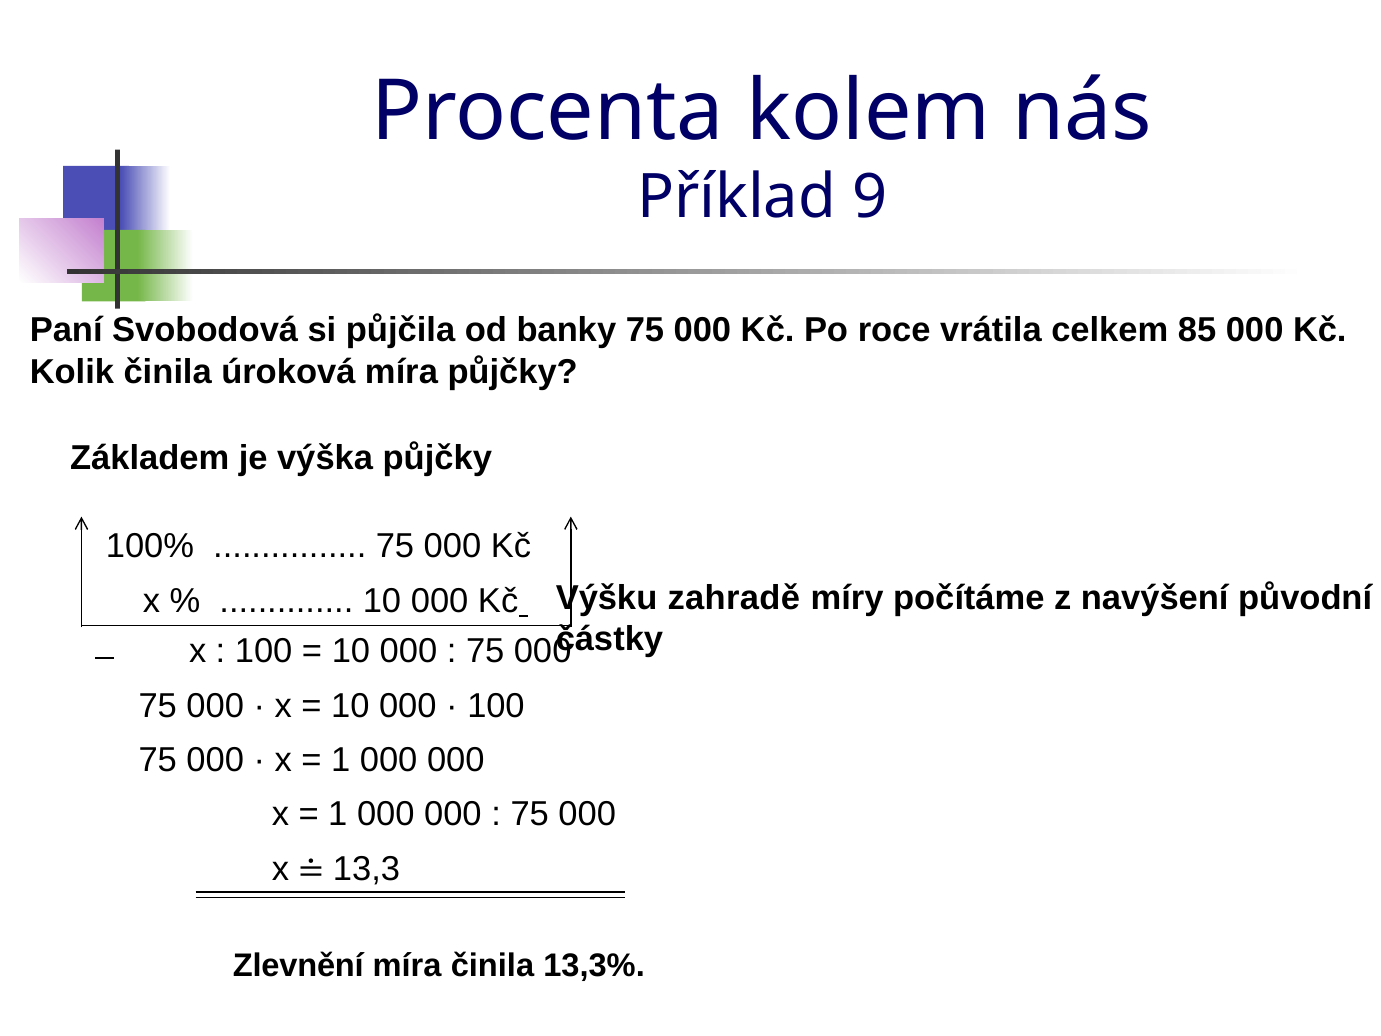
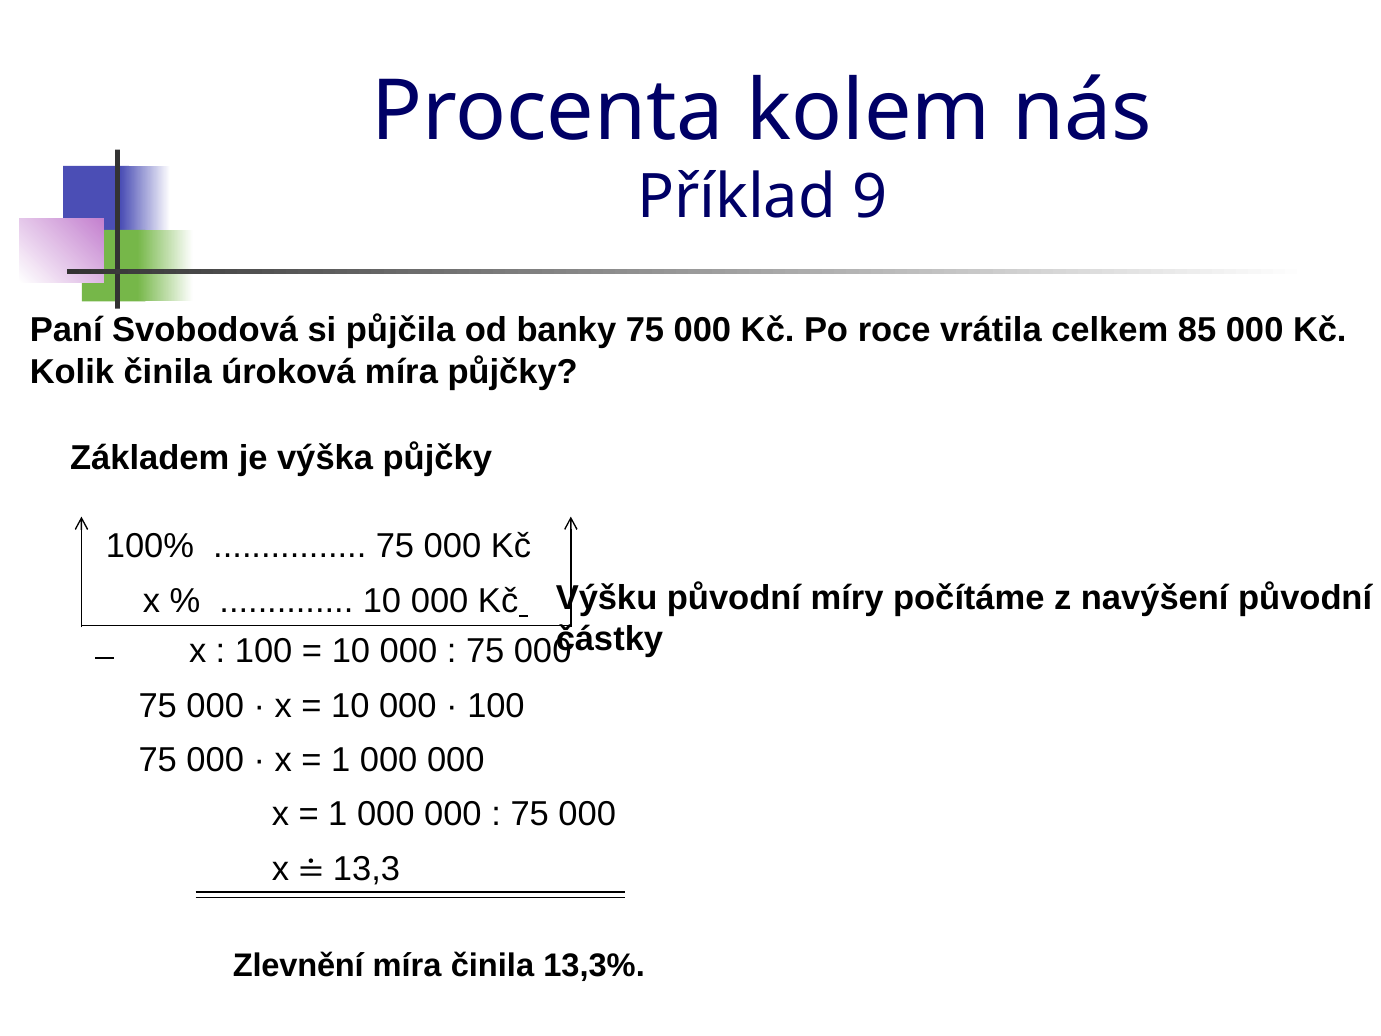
Výšku zahradě: zahradě -> původní (734, 598)
